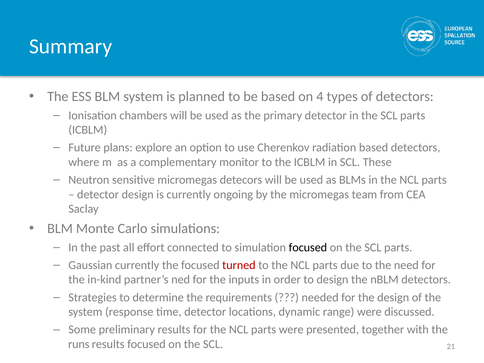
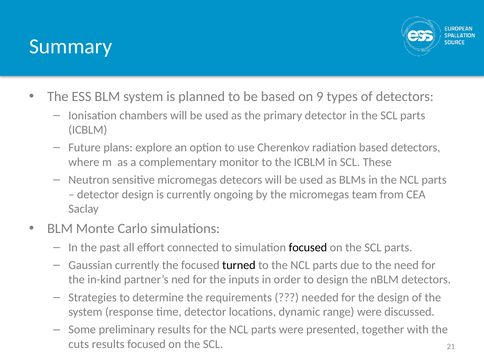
4: 4 -> 9 (320, 97)
turned colour: red -> black (239, 265)
runs: runs -> cuts (79, 344)
